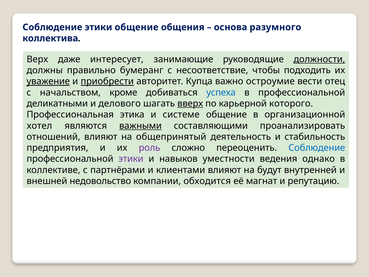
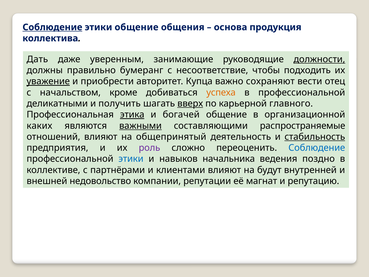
Соблюдение underline: none -> present (52, 27)
разумного: разумного -> продукция (275, 27)
Верх: Верх -> Дать (37, 59)
интересует: интересует -> уверенным (117, 59)
приобрести underline: present -> none (107, 81)
остроумие: остроумие -> сохраняют (270, 81)
успеха colour: blue -> orange (221, 92)
делового: делового -> получить (120, 103)
которого: которого -> главного (291, 103)
этика underline: none -> present (132, 115)
системе: системе -> богачей (181, 115)
хотел: хотел -> каких (39, 126)
проанализировать: проанализировать -> распространяемые (303, 126)
стабильность underline: none -> present (315, 137)
этики colour: purple -> blue (131, 159)
уместности: уместности -> начальника (229, 159)
однако: однако -> поздно (319, 159)
обходится: обходится -> репутации (207, 181)
